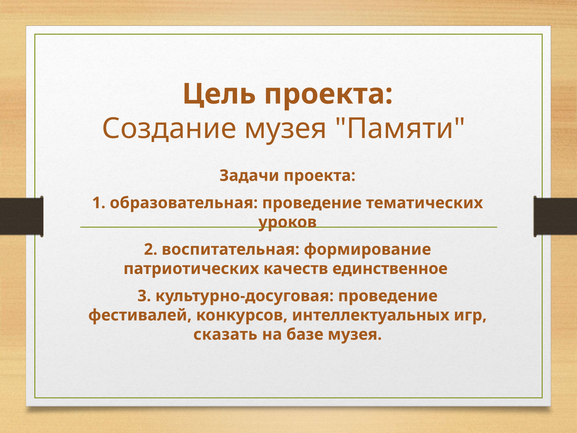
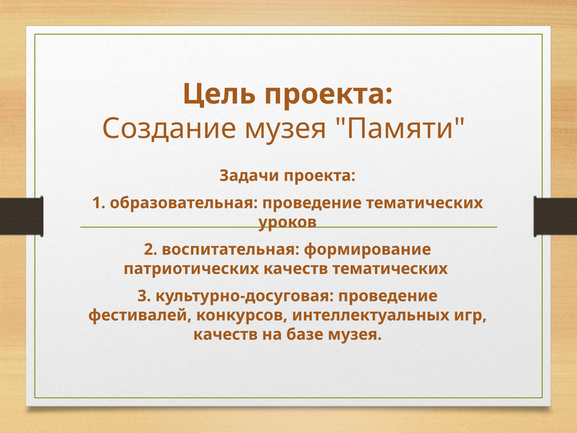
качеств единственное: единственное -> тематических (390, 269)
сказать: сказать -> качеств (225, 334)
